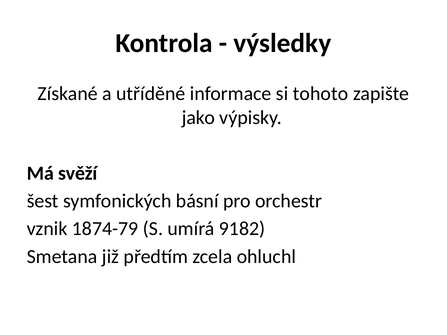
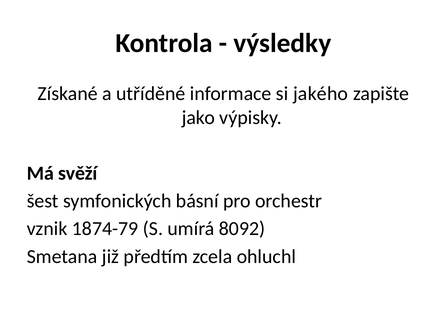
tohoto: tohoto -> jakého (321, 94)
9182: 9182 -> 8092 (242, 229)
